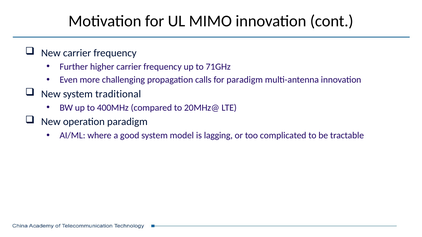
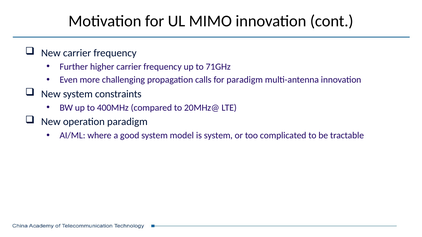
traditional: traditional -> constraints (118, 94)
is lagging: lagging -> system (218, 136)
